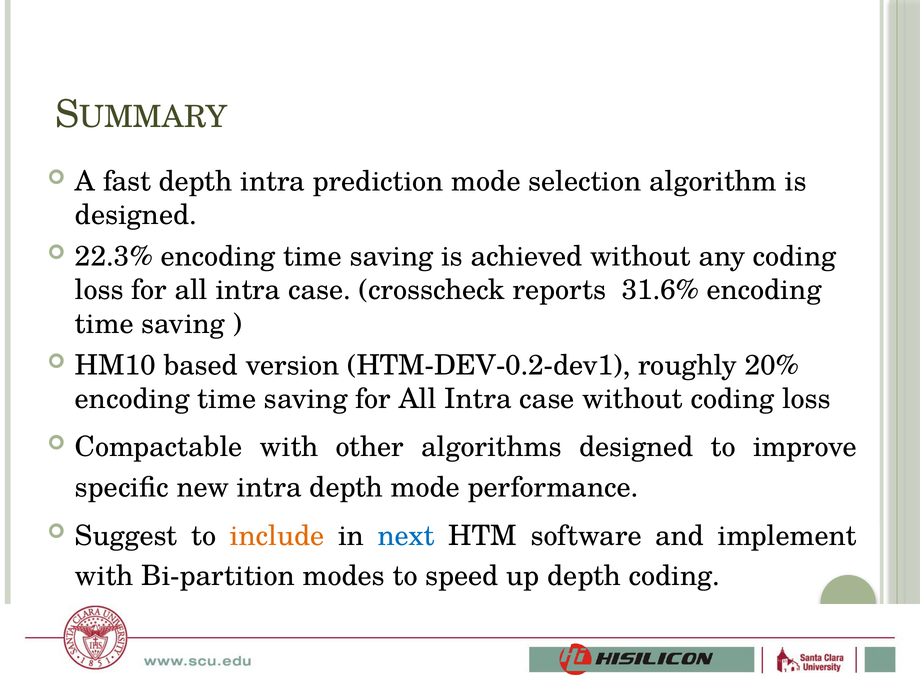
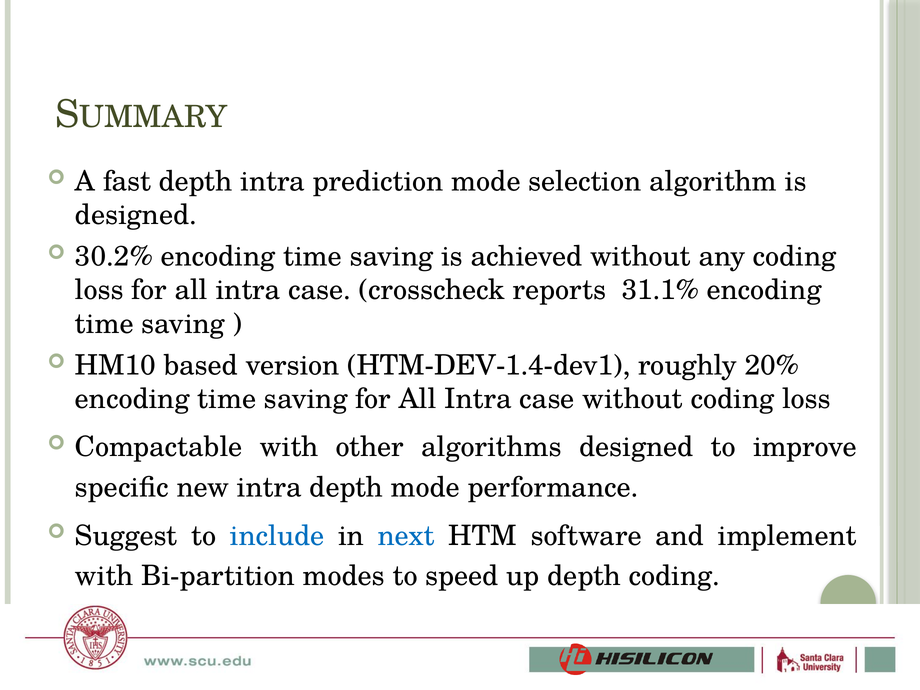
22.3%: 22.3% -> 30.2% (114, 256)
31.6%: 31.6% -> 31.1% (660, 290)
HTM-DEV-0.2-dev1: HTM-DEV-0.2-dev1 -> HTM-DEV-1.4-dev1 (489, 365)
include colour: orange -> blue (277, 536)
